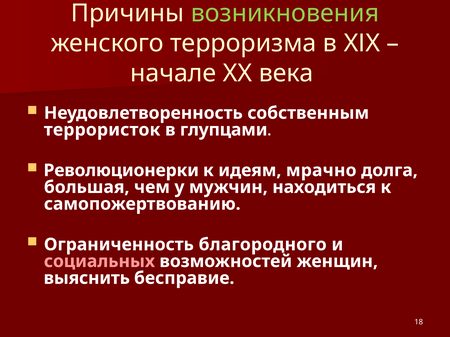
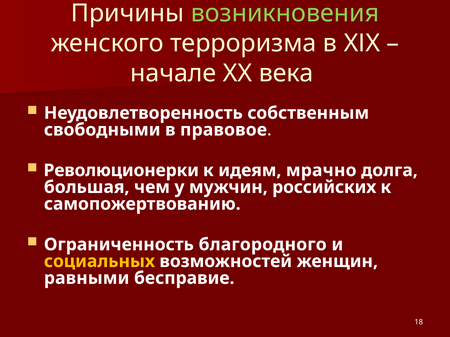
террористок: террористок -> свободными (102, 130)
глупцами: глупцами -> правовое (224, 130)
находиться: находиться -> российских (324, 187)
социальных colour: pink -> yellow (99, 262)
выяснить: выяснить -> равными (87, 279)
